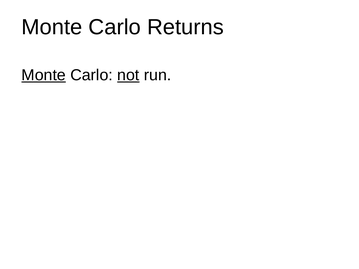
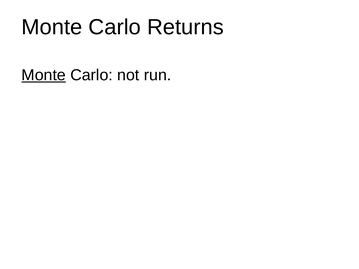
not underline: present -> none (128, 75)
